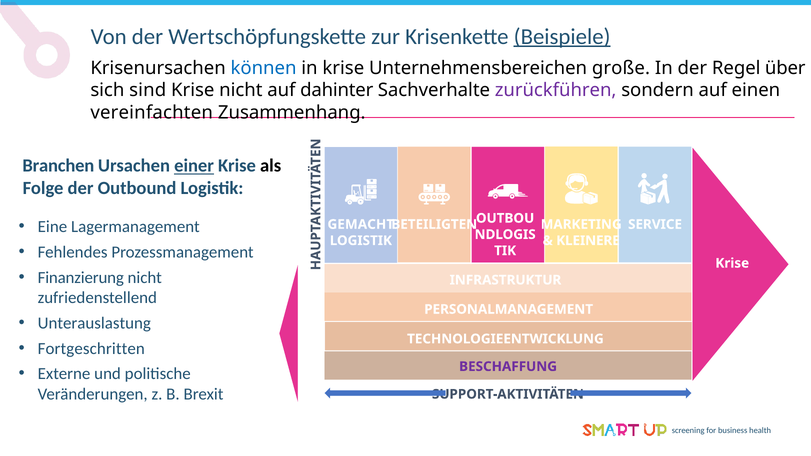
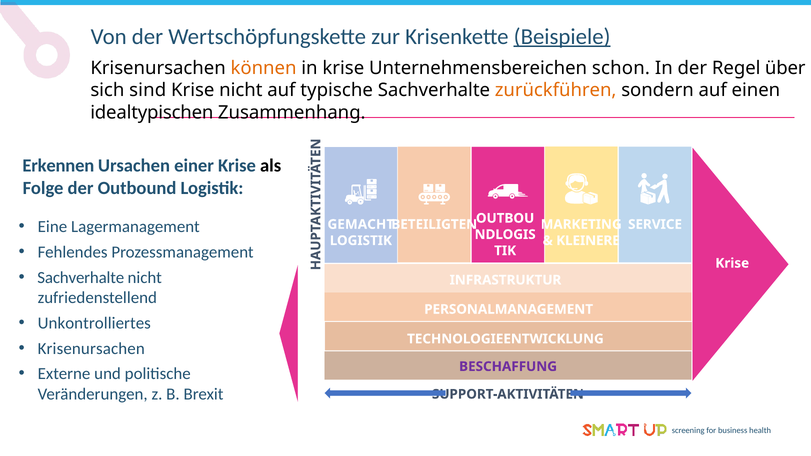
können colour: blue -> orange (264, 68)
große: große -> schon (621, 68)
dahinter: dahinter -> typische (337, 90)
zurückführen colour: purple -> orange (556, 90)
vereinfachten: vereinfachten -> idealtypischen (152, 113)
Branchen: Branchen -> Erkennen (58, 166)
einer underline: present -> none (194, 166)
Finanzierung: Finanzierung -> Sachverhalte (81, 278)
Unterauslastung: Unterauslastung -> Unkontrolliertes (94, 323)
Fortgeschritten: Fortgeschritten -> Krisenursachen (91, 349)
